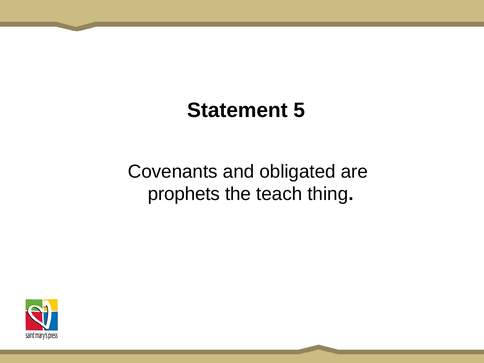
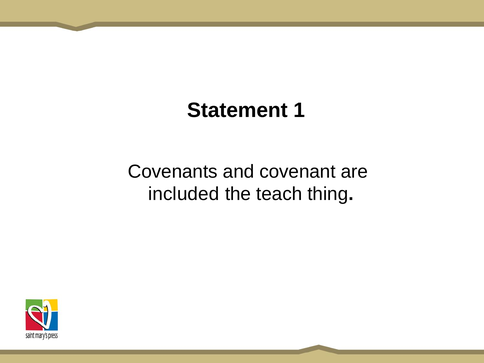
5: 5 -> 1 (299, 110)
obligated: obligated -> covenant (298, 172)
prophets: prophets -> included (184, 194)
